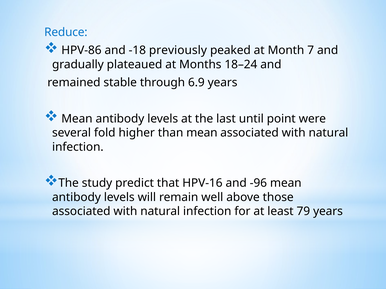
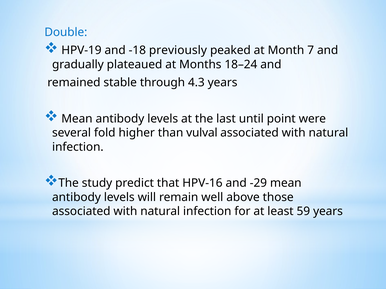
Reduce: Reduce -> Double (66, 32)
HPV-86: HPV-86 -> HPV-19 (81, 50)
6.9: 6.9 -> 4.3 (196, 83)
than mean: mean -> vulval (202, 133)
-96: -96 -> -29 (258, 183)
79: 79 -> 59 (303, 212)
